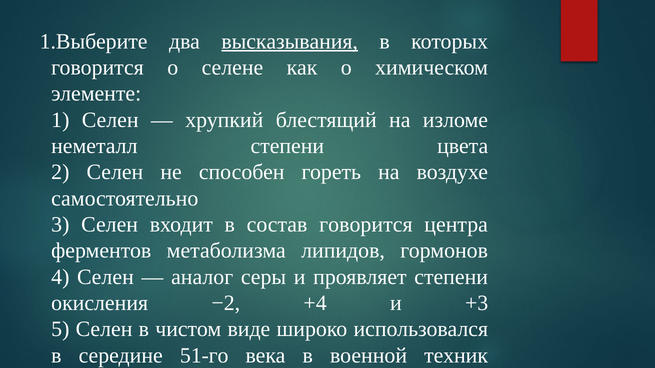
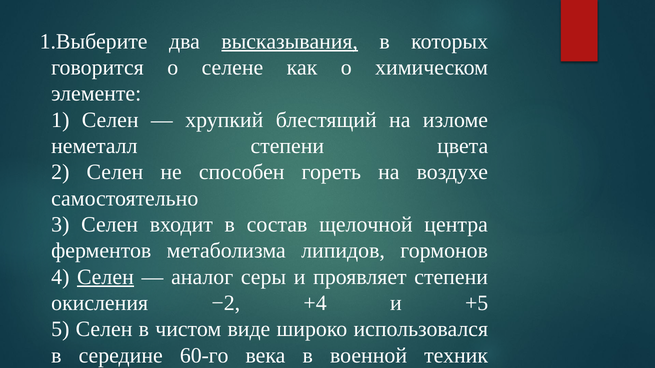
состав говорится: говорится -> щелочной (366, 225)
Селен underline: none -> present (105, 277)
+3: +3 -> +5 (477, 303)
51-го: 51-го -> 60-го (204, 356)
